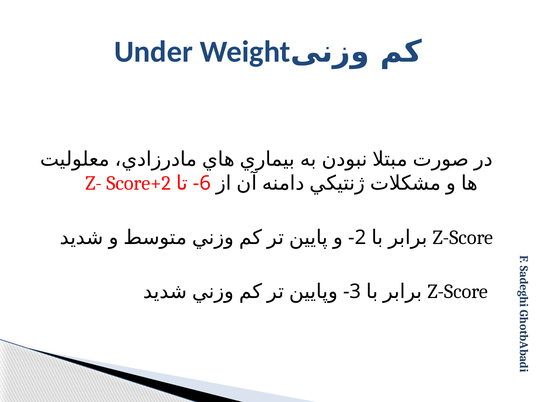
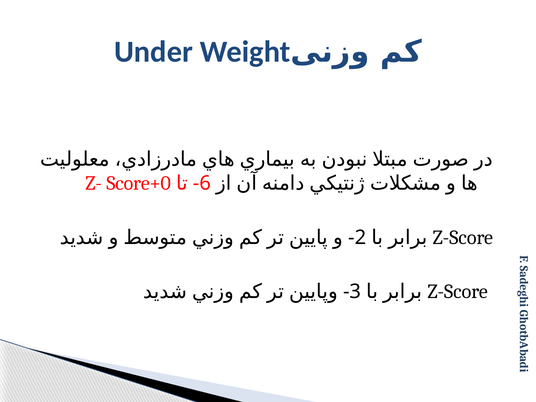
Score+2: Score+2 -> Score+0 (139, 183)
